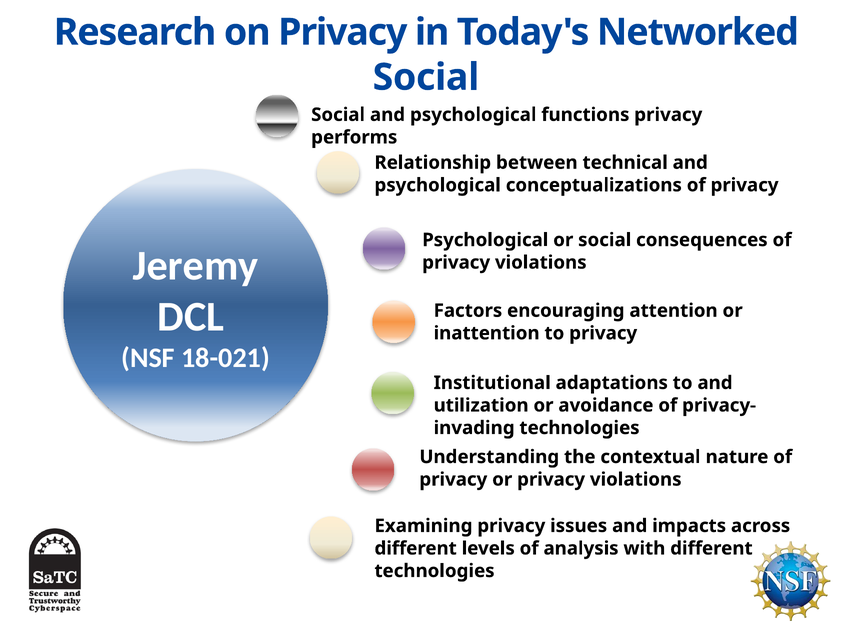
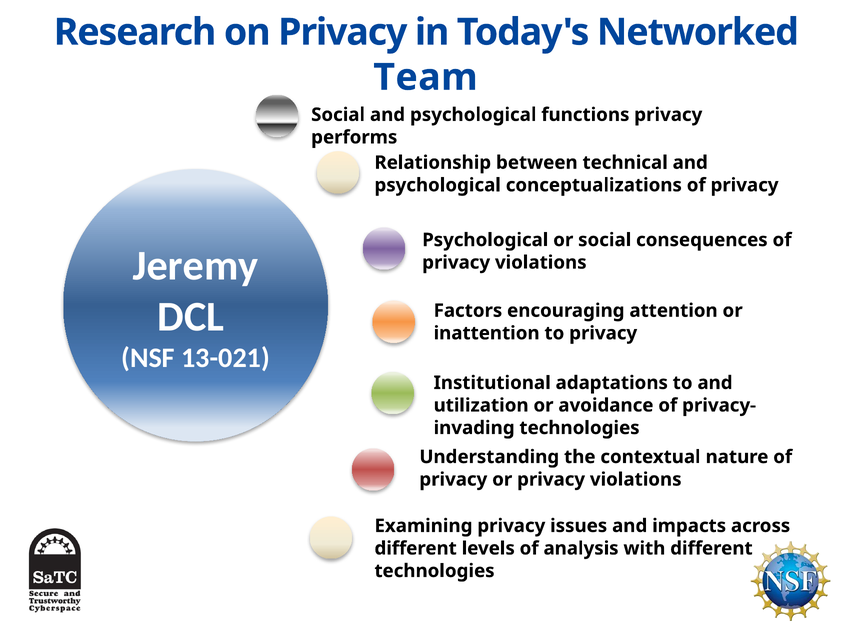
Social: Social -> Team (426, 77)
18-021: 18-021 -> 13-021 (225, 358)
